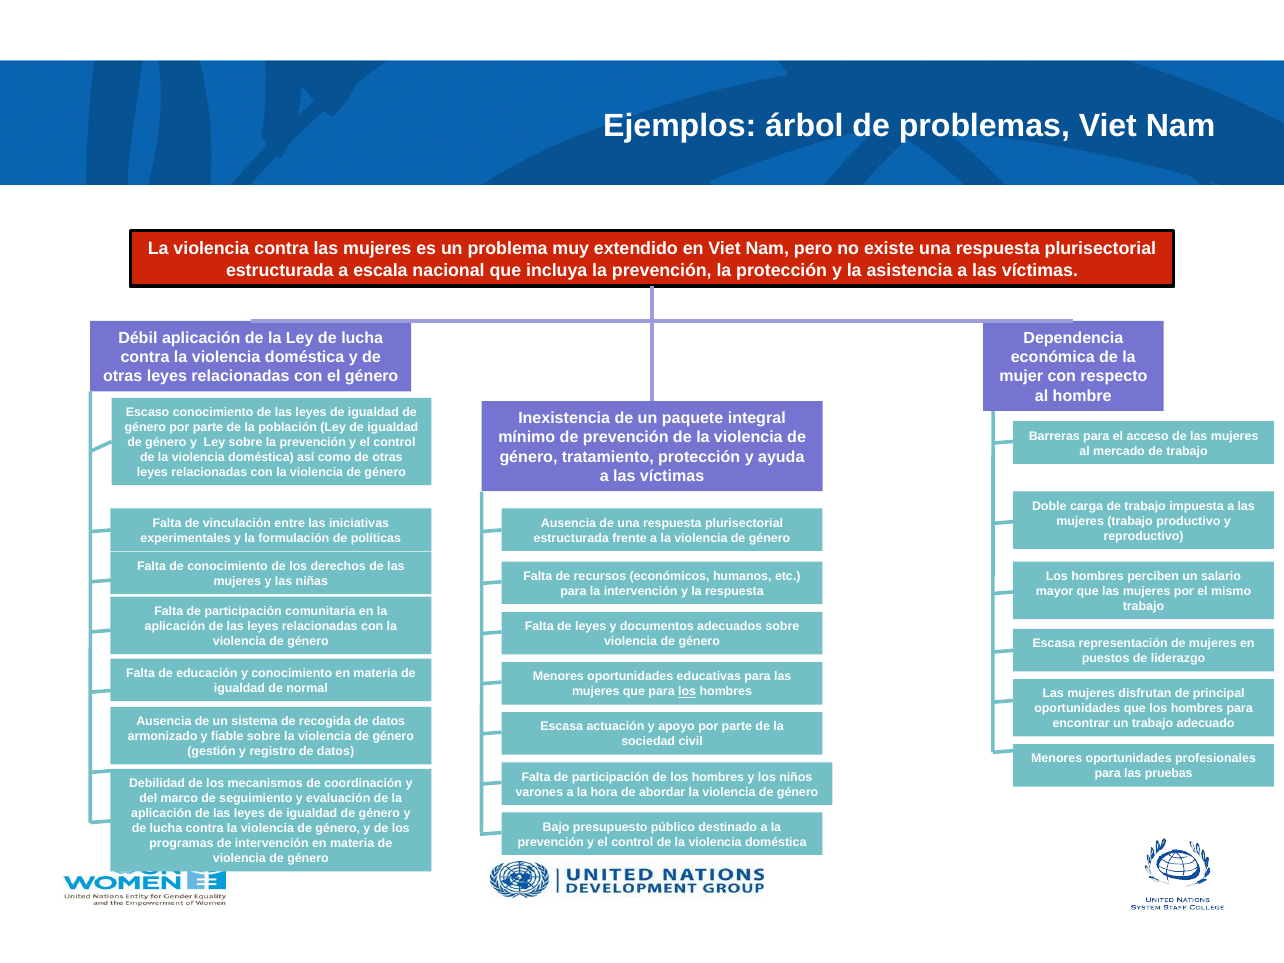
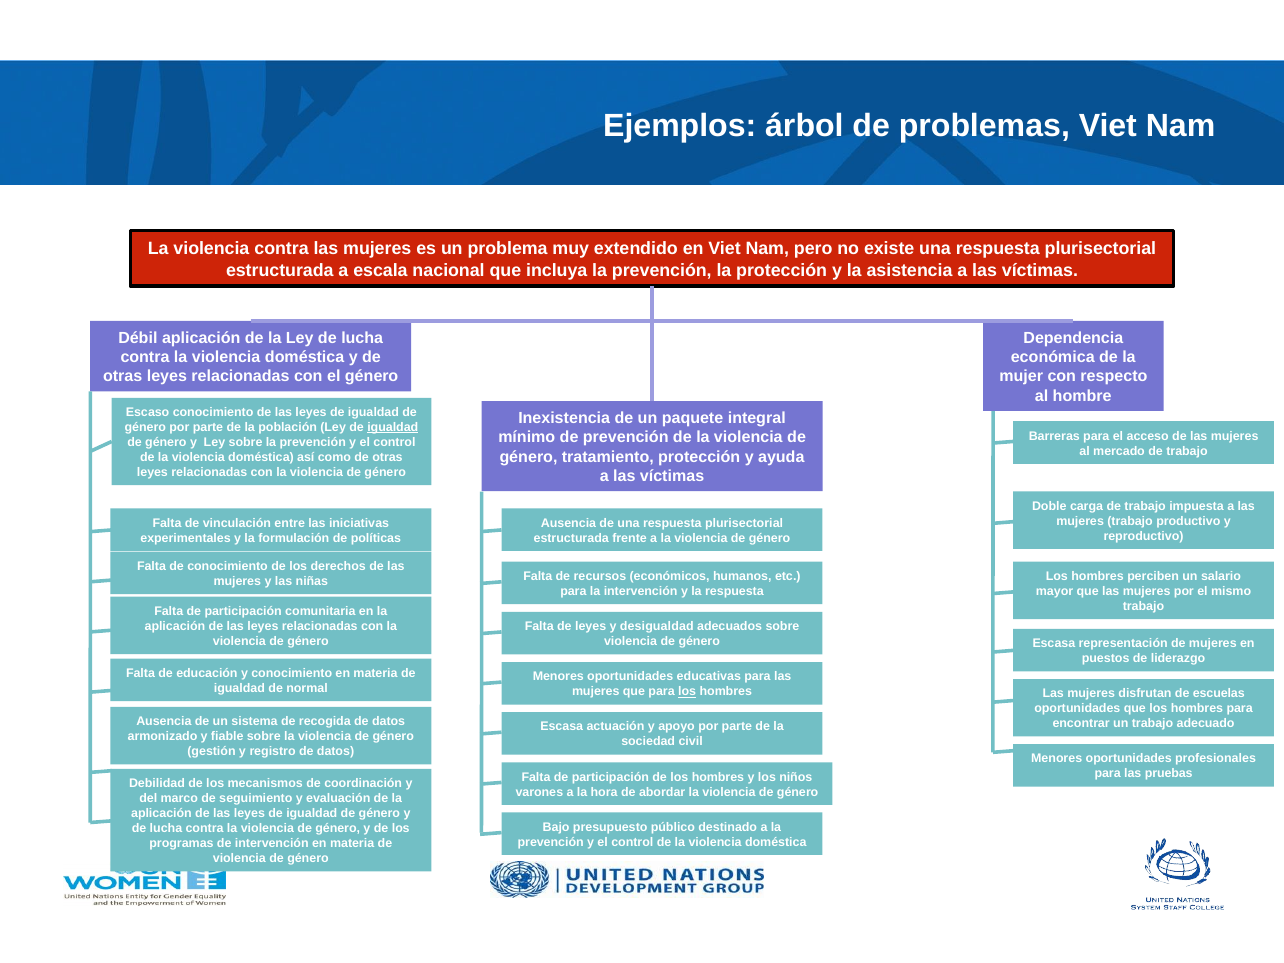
igualdad underline: none -> present (393, 427)
documentos: documentos -> desigualdad (657, 627)
principal: principal -> escuelas (1219, 694)
